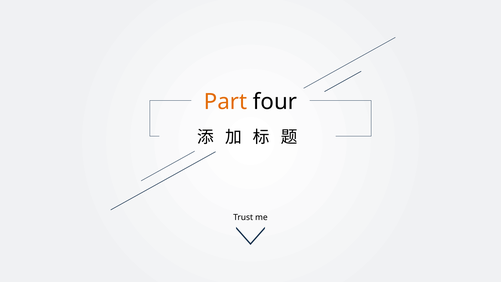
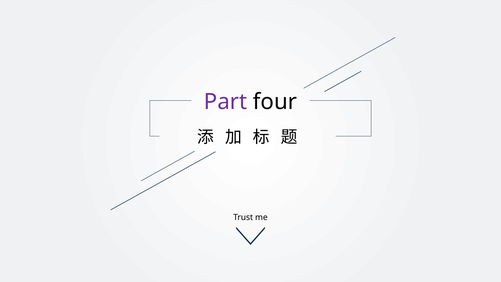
Part colour: orange -> purple (225, 102)
